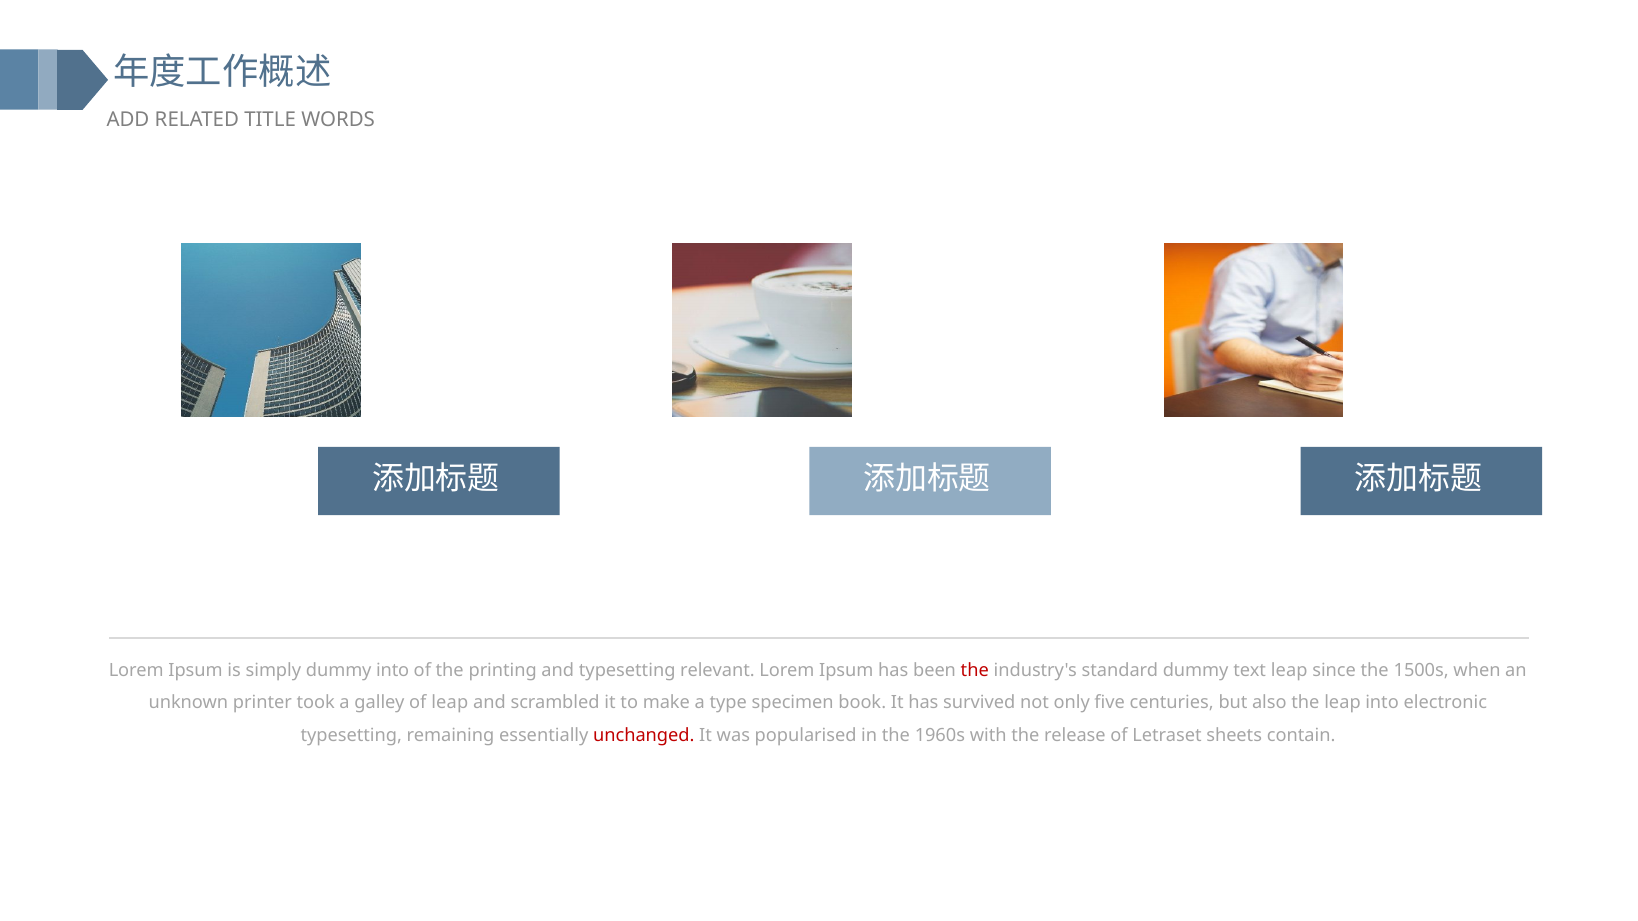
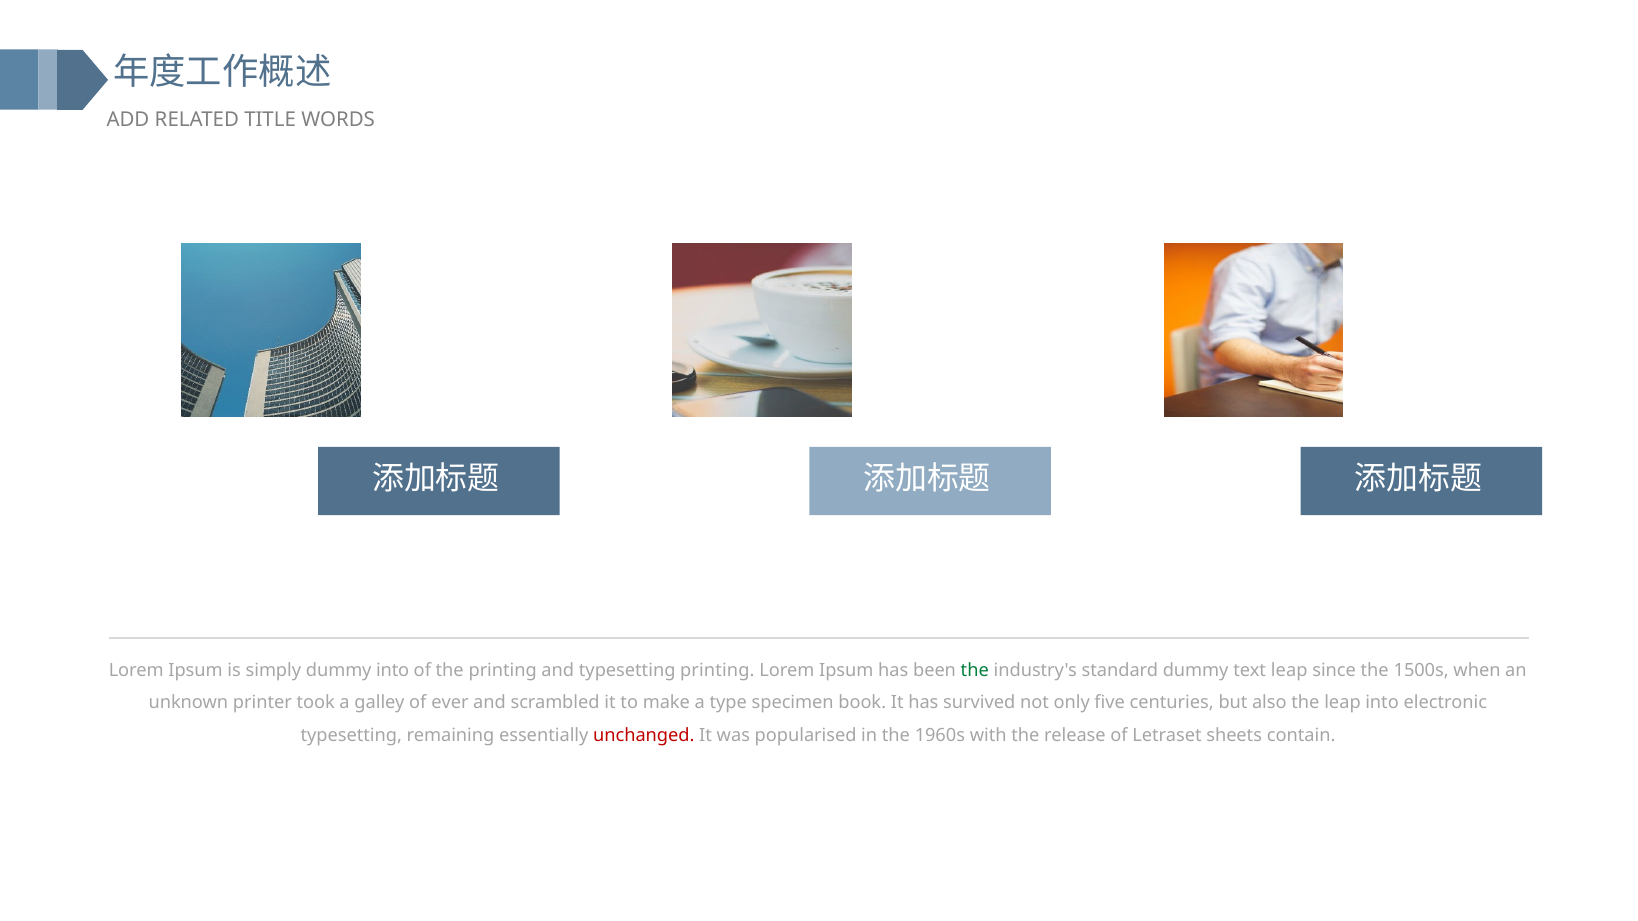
typesetting relevant: relevant -> printing (717, 671)
the colour: red -> green (975, 671)
of leap: leap -> ever (450, 703)
